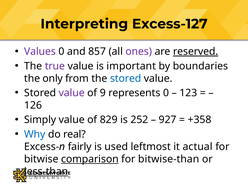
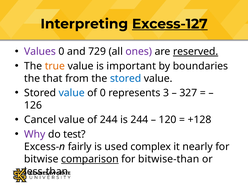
Excess-127 underline: none -> present (170, 24)
857: 857 -> 729 (97, 52)
true colour: purple -> orange (55, 66)
only: only -> that (53, 78)
value colour: purple -> blue (72, 93)
of 9: 9 -> 0 (103, 93)
represents 0: 0 -> 3 (166, 93)
123: 123 -> 327 (188, 93)
Simply: Simply -> Cancel (40, 120)
of 829: 829 -> 244 (109, 120)
is 252: 252 -> 244 (139, 120)
927: 927 -> 120 (168, 120)
+358: +358 -> +128 (200, 120)
Why colour: blue -> purple (35, 134)
real: real -> test (75, 134)
leftmost: leftmost -> complex (151, 147)
actual: actual -> nearly (198, 147)
less-than underline: present -> none (46, 171)
